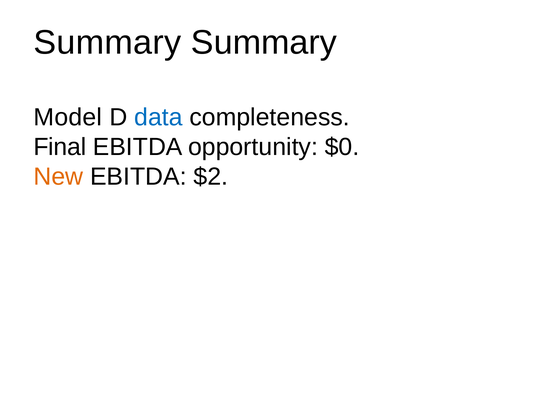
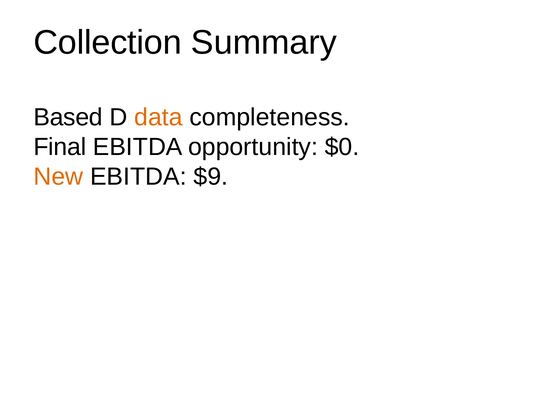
Summary: Summary -> Collection (108, 42)
Model: Model -> Based (68, 117)
data colour: blue -> orange (158, 117)
$2: $2 -> $9 (211, 177)
